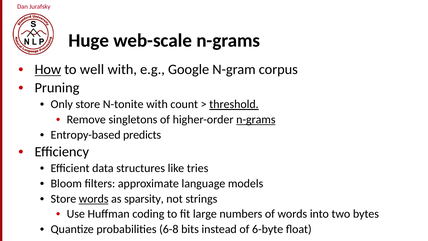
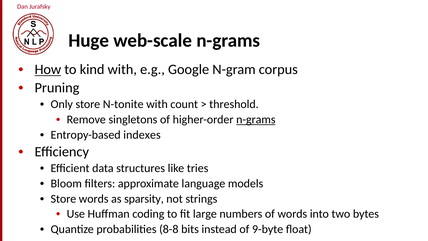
well: well -> kind (92, 69)
threshold underline: present -> none (234, 104)
predicts: predicts -> indexes (142, 135)
words underline: present -> none (94, 199)
6-8: 6-8 -> 8-8 (169, 229)
6-byte: 6-byte -> 9-byte (268, 229)
